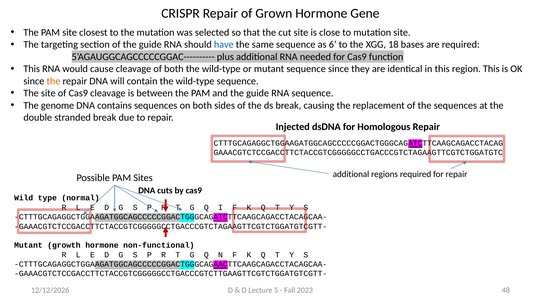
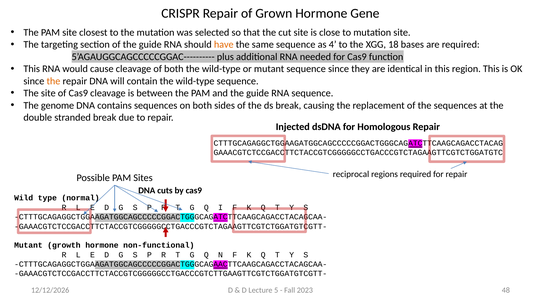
have colour: blue -> orange (224, 45)
6: 6 -> 4 (333, 45)
additional: additional -> reciprocal (351, 174)
